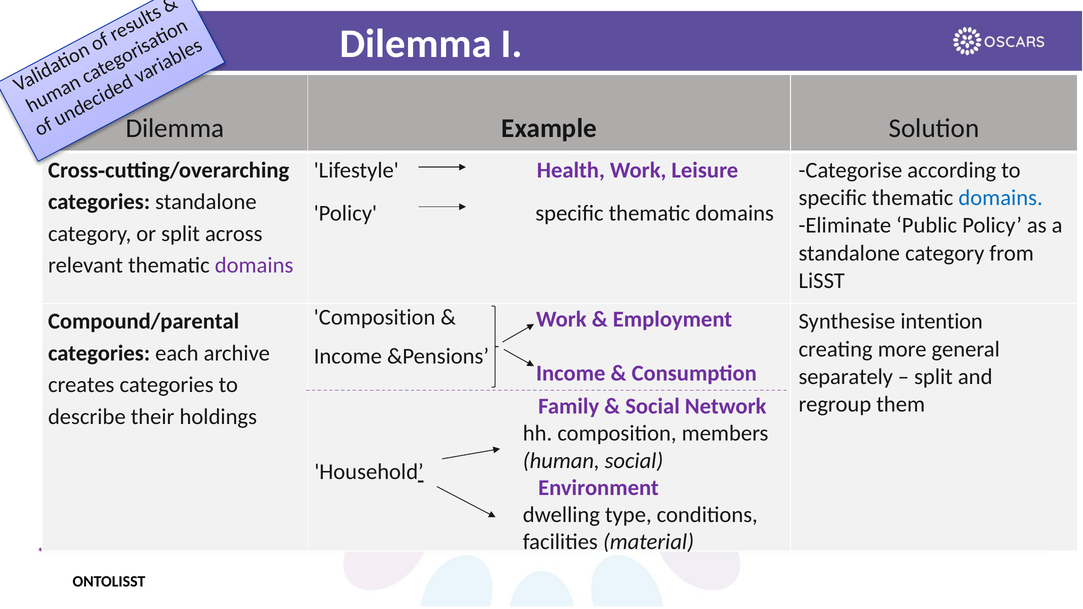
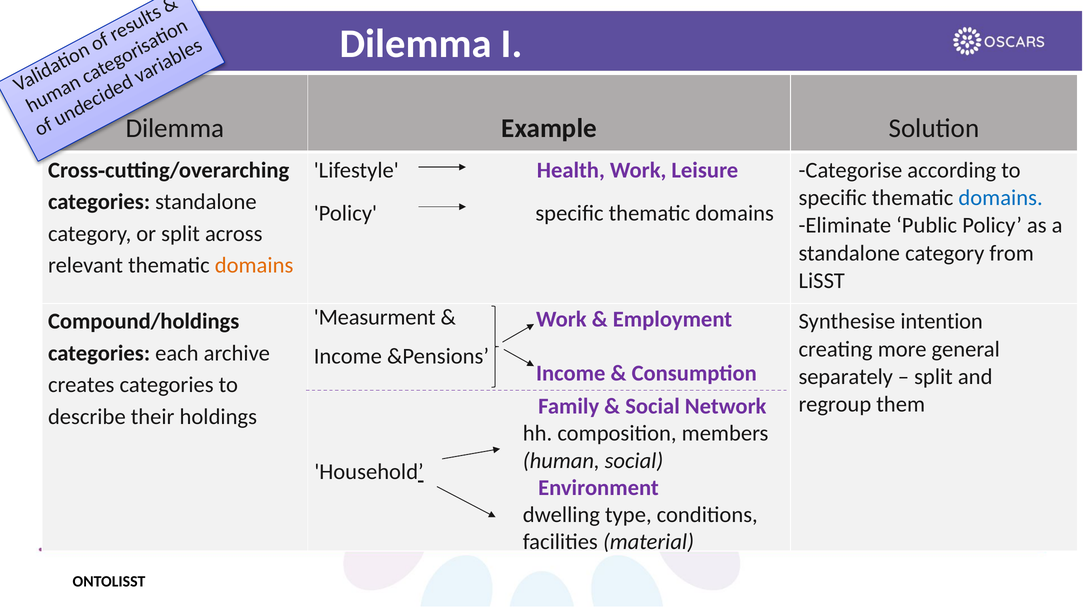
domains colour: purple -> orange (254, 266)
Composition: Composition -> Measurment (375, 318)
Compound/parental: Compound/parental -> Compound/holdings (144, 322)
